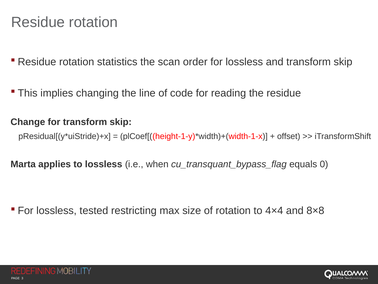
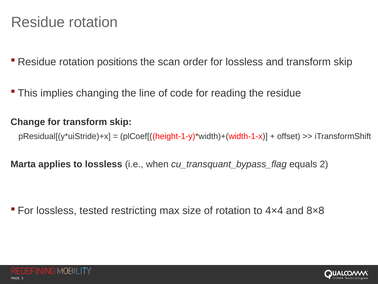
statistics: statistics -> positions (117, 62)
0: 0 -> 2 (324, 164)
